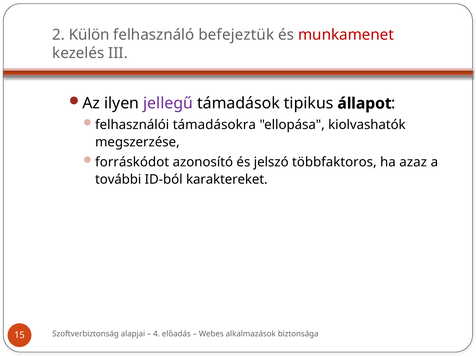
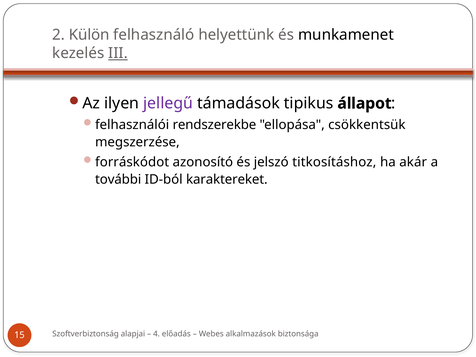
befejeztük: befejeztük -> helyettünk (236, 35)
munkamenet colour: red -> black (346, 35)
III underline: none -> present (118, 53)
támadásokra: támadásokra -> rendszerekbe (214, 125)
kiolvashatók: kiolvashatók -> csökkentsük (367, 125)
többfaktoros: többfaktoros -> titkosításhoz (334, 162)
azaz: azaz -> akár (413, 162)
